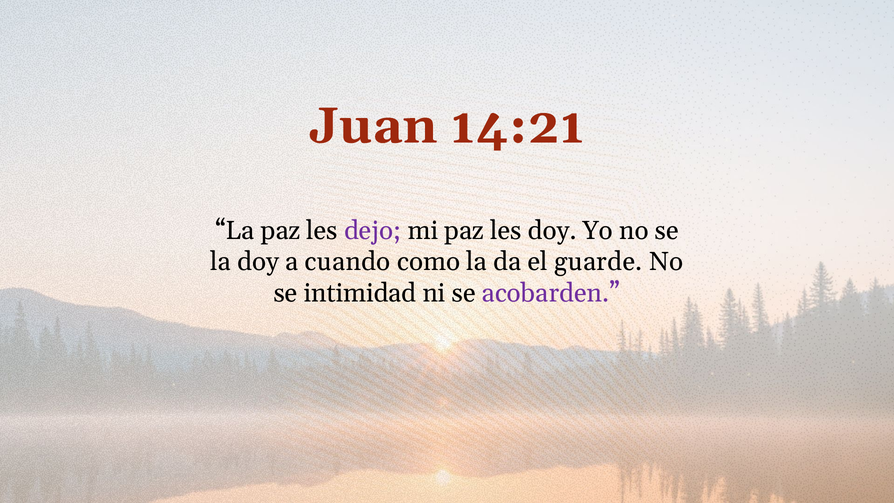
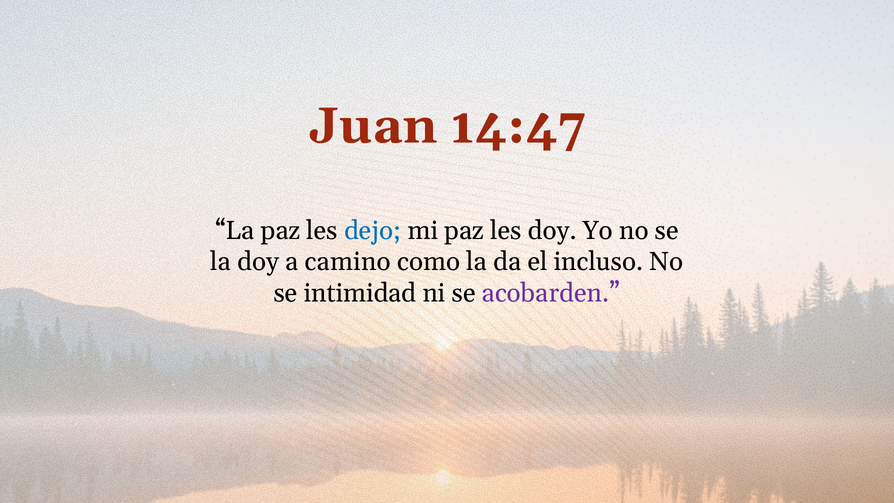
14:21: 14:21 -> 14:47 (518, 126)
dejo colour: purple -> blue (373, 230)
cuando: cuando -> camino (348, 262)
guarde: guarde -> incluso (599, 262)
